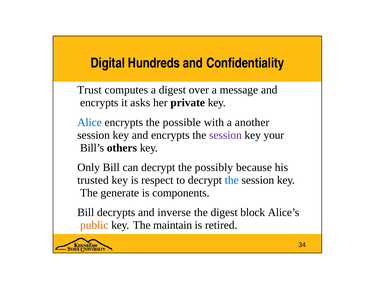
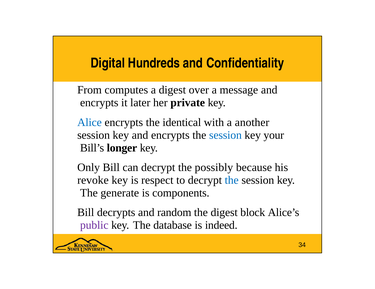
Trust: Trust -> From (90, 90)
asks: asks -> later (140, 103)
possible: possible -> identical (182, 123)
session colour: purple -> blue (225, 135)
others: others -> longer (122, 148)
trusted: trusted -> revoke (93, 181)
inverse: inverse -> random (174, 213)
public colour: orange -> purple (94, 226)
maintain: maintain -> database (173, 226)
retired: retired -> indeed (221, 226)
